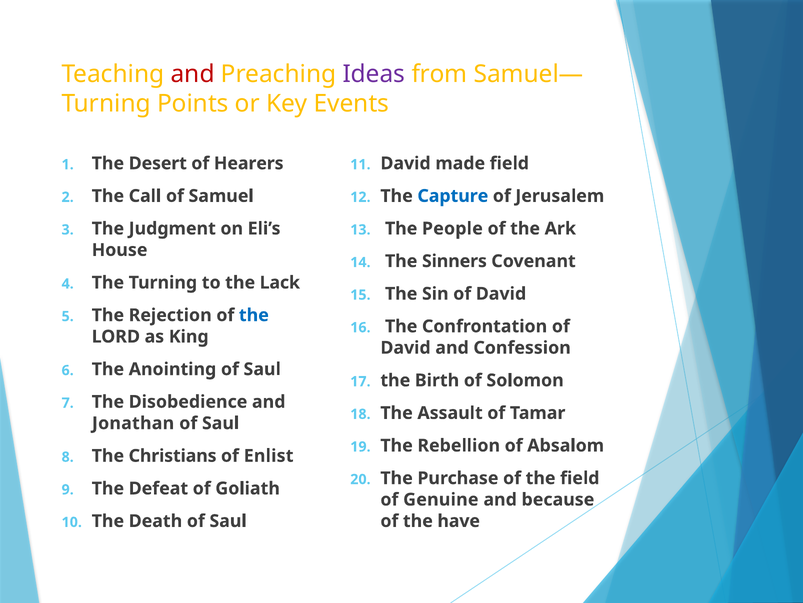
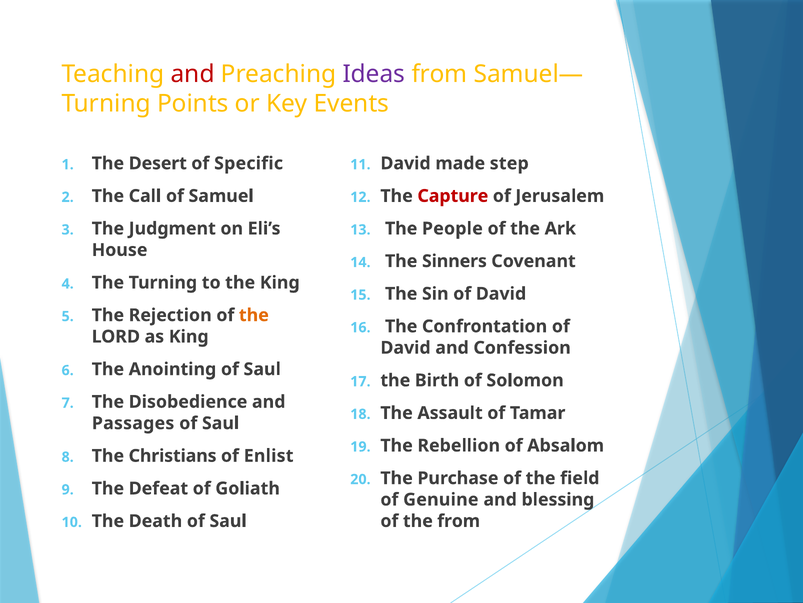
Hearers: Hearers -> Specific (249, 163)
made field: field -> step (509, 163)
Capture colour: blue -> red (453, 196)
the Lack: Lack -> King (280, 282)
the colour: blue -> orange (254, 315)
Jonathan: Jonathan -> Passages (133, 423)
because: because -> blessing (558, 499)
the have: have -> from (459, 520)
